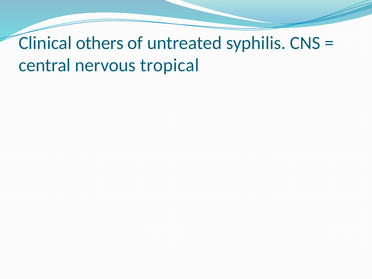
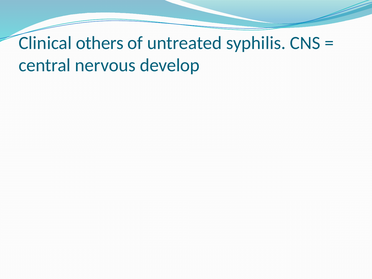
tropical: tropical -> develop (170, 65)
